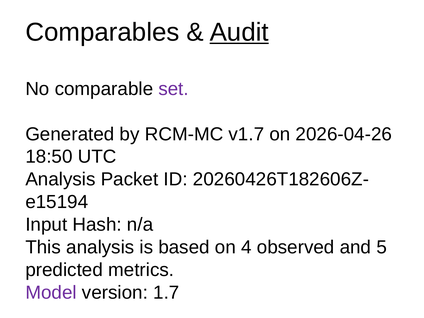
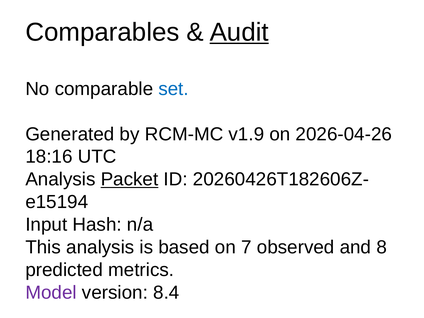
set colour: purple -> blue (174, 89)
v1.7: v1.7 -> v1.9 (246, 134)
18:50: 18:50 -> 18:16 (49, 157)
Packet underline: none -> present (130, 179)
4: 4 -> 7 (246, 247)
5: 5 -> 8 (382, 247)
1.7: 1.7 -> 8.4 (166, 292)
